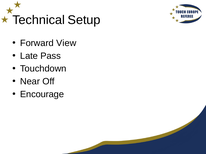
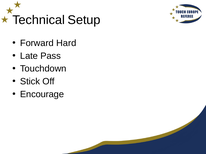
View: View -> Hard (66, 43)
Near: Near -> Stick (30, 82)
